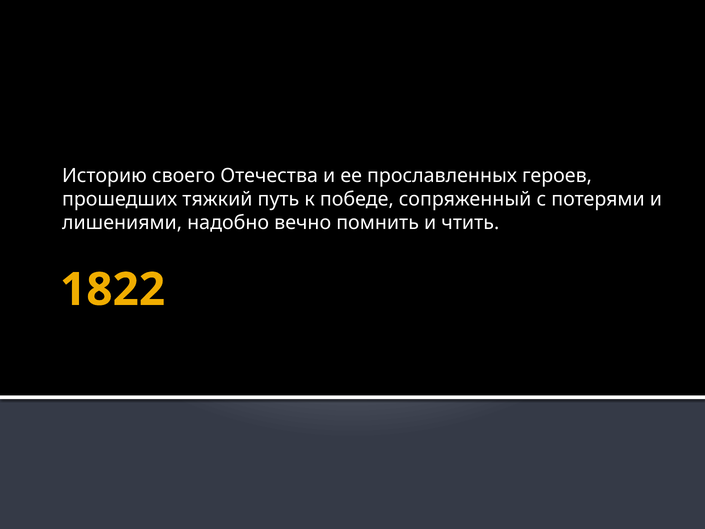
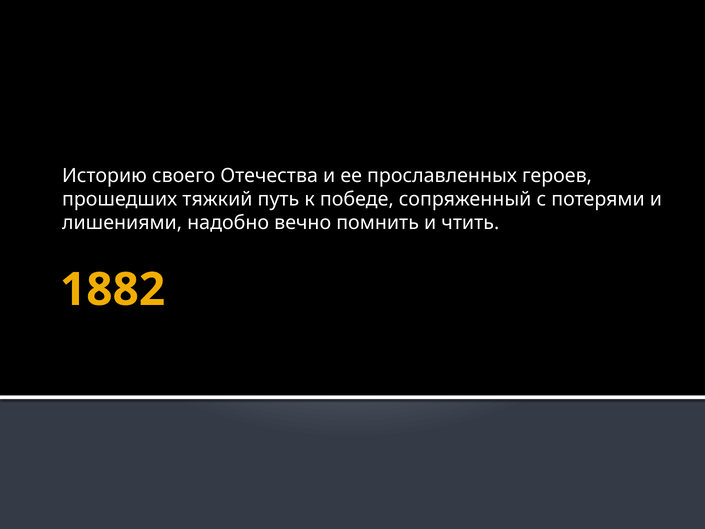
1822: 1822 -> 1882 (113, 290)
